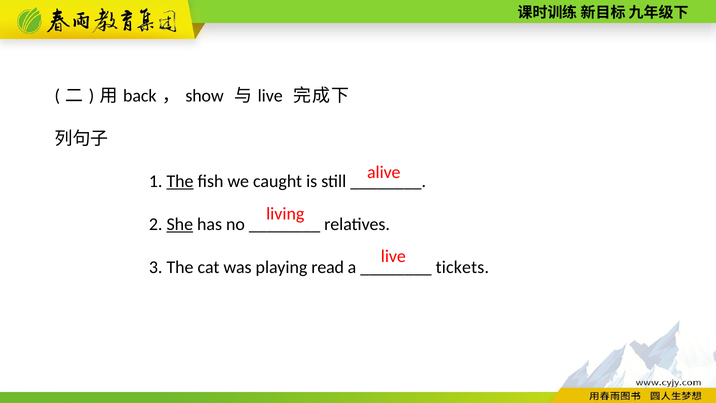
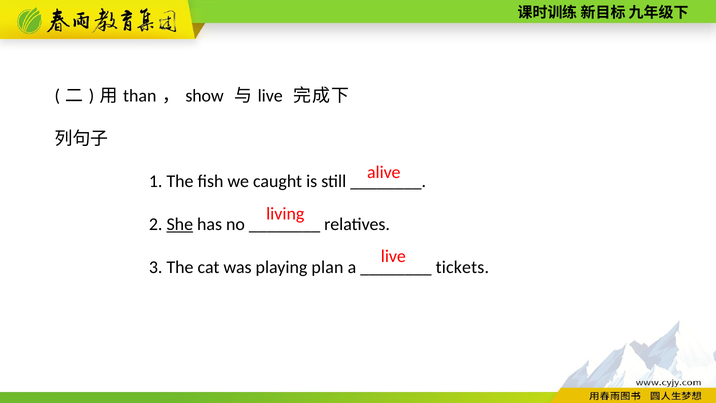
back: back -> than (140, 96)
The underline: present -> none (180, 181)
read: read -> plan (327, 267)
